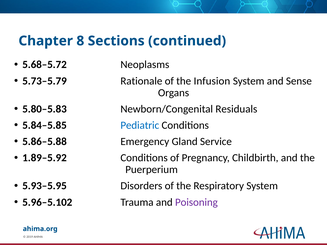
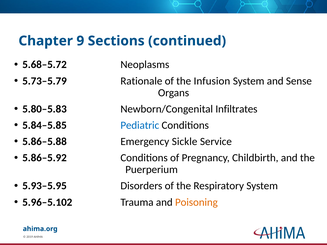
8: 8 -> 9 (80, 41)
Residuals: Residuals -> Infiltrates (236, 109)
Gland: Gland -> Sickle (185, 142)
1.89–5.92: 1.89–5.92 -> 5.86–5.92 (45, 158)
Poisoning colour: purple -> orange (196, 202)
